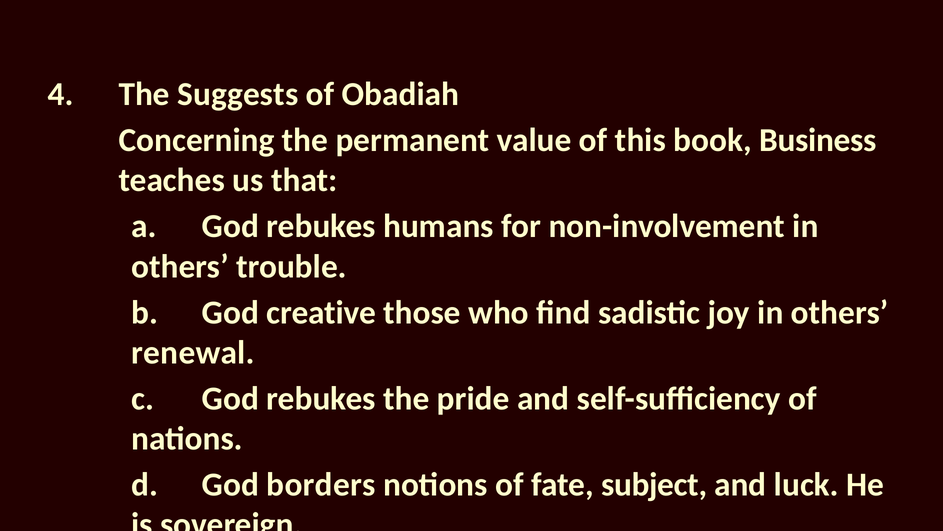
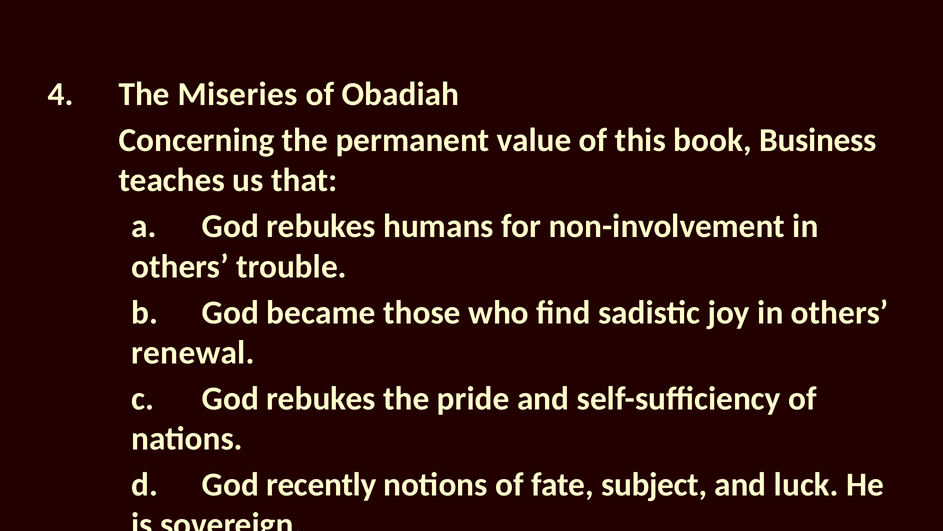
Suggests: Suggests -> Miseries (238, 94)
creative: creative -> became (321, 312)
borders: borders -> recently (321, 484)
